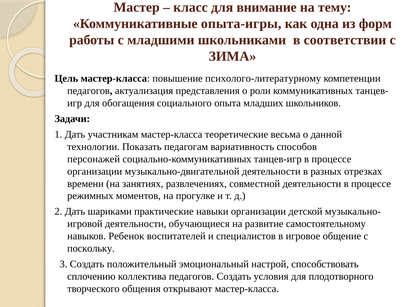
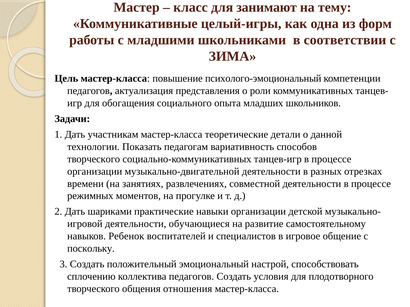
внимание: внимание -> занимают (267, 7)
опыта-игры: опыта-игры -> целый-игры (241, 24)
психолого-литературному: психолого-литературному -> психолого-эмоциональный (263, 79)
весьма: весьма -> детали (286, 135)
персонажей: персонажей -> творческого (94, 159)
открывают: открывают -> отношения (188, 289)
